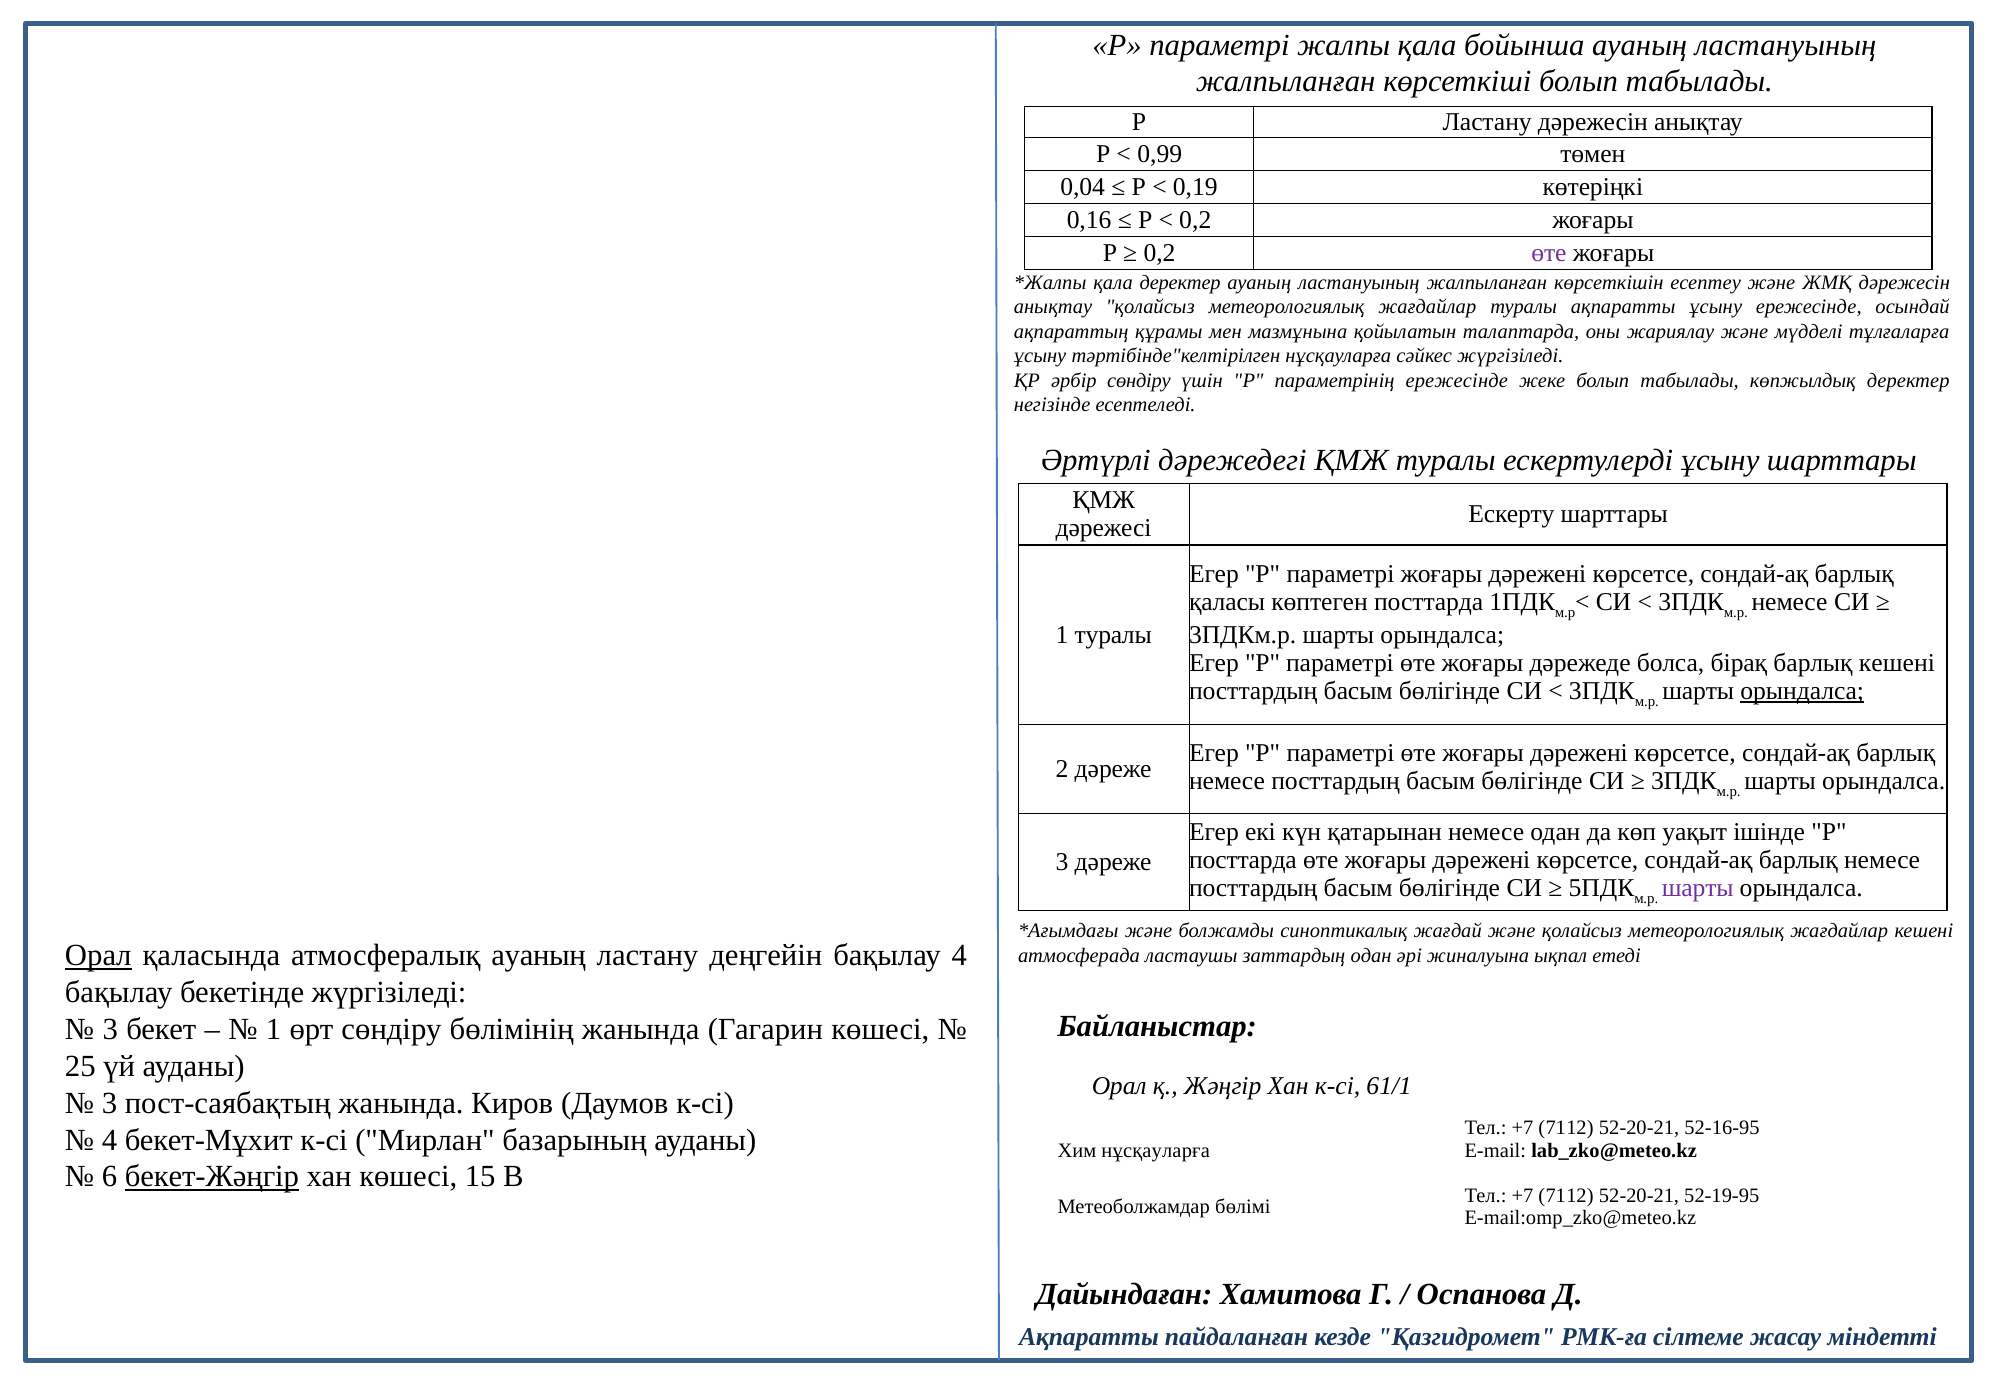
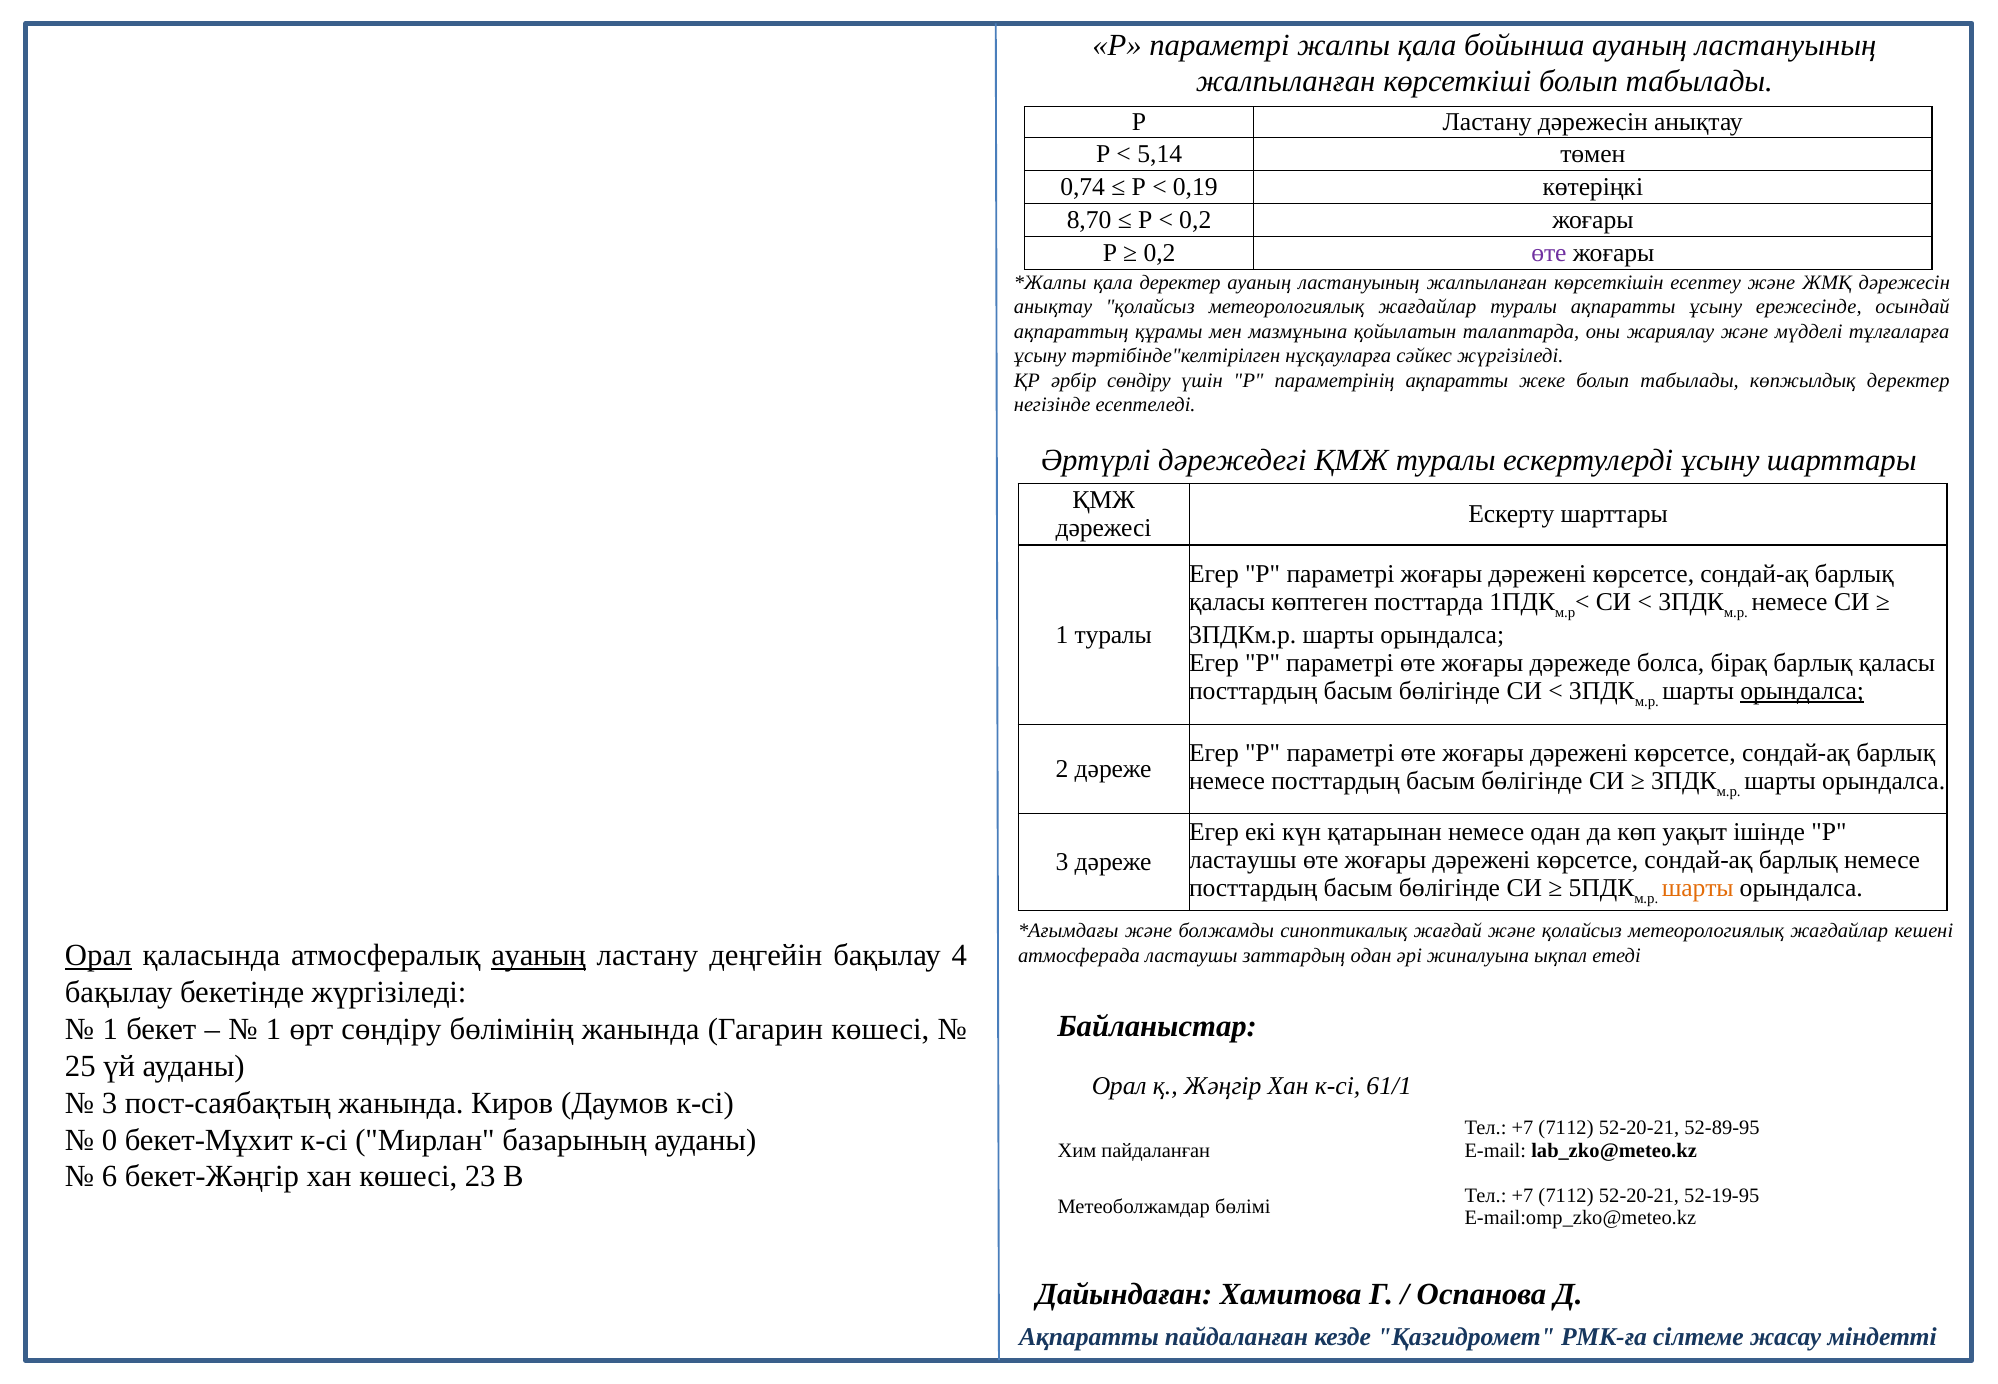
0,99: 0,99 -> 5,14 (1160, 154)
0,04: 0,04 -> 0,74 (1083, 187)
0,16: 0,16 -> 8,70 (1089, 220)
параметрінің ережесінде: ережесінде -> ақпаратты (1457, 380)
бірақ барлық кешені: кешені -> қаласы (1897, 663)
посттарда: посттарда -> ластаушы (1243, 860)
шарты colour: purple -> orange (1698, 888)
ауаның underline: none -> present (539, 955)
3: 3 -> 1 (110, 1029)
52-16-95: 52-16-95 -> 52-89-95 (1722, 1127)
4: 4 -> 0 (110, 1139)
Хим нұсқауларға: нұсқауларға -> пайдаланған (1156, 1150)
бекет-Жәңгір underline: present -> none (212, 1176)
15: 15 -> 23 (480, 1176)
